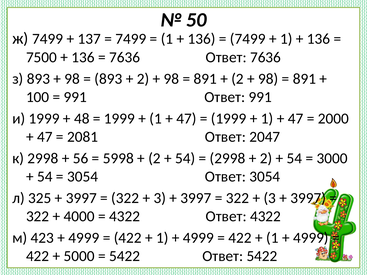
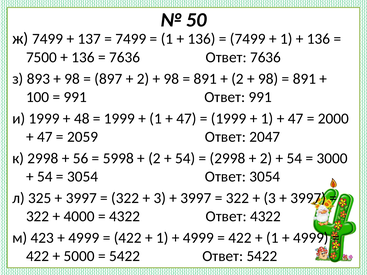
893: 893 -> 897 (108, 79)
2081: 2081 -> 2059 (83, 137)
